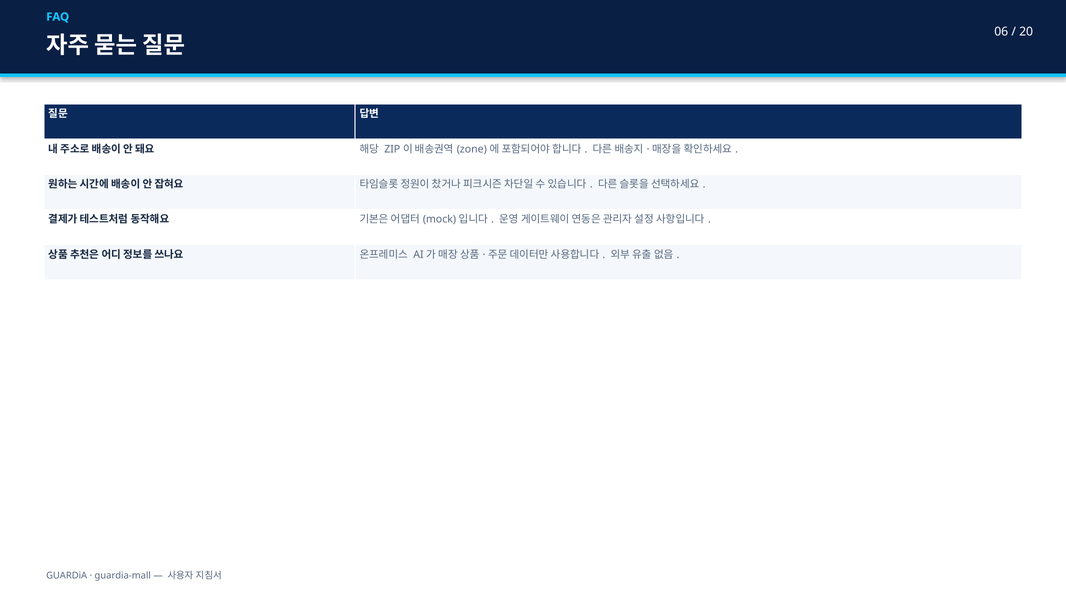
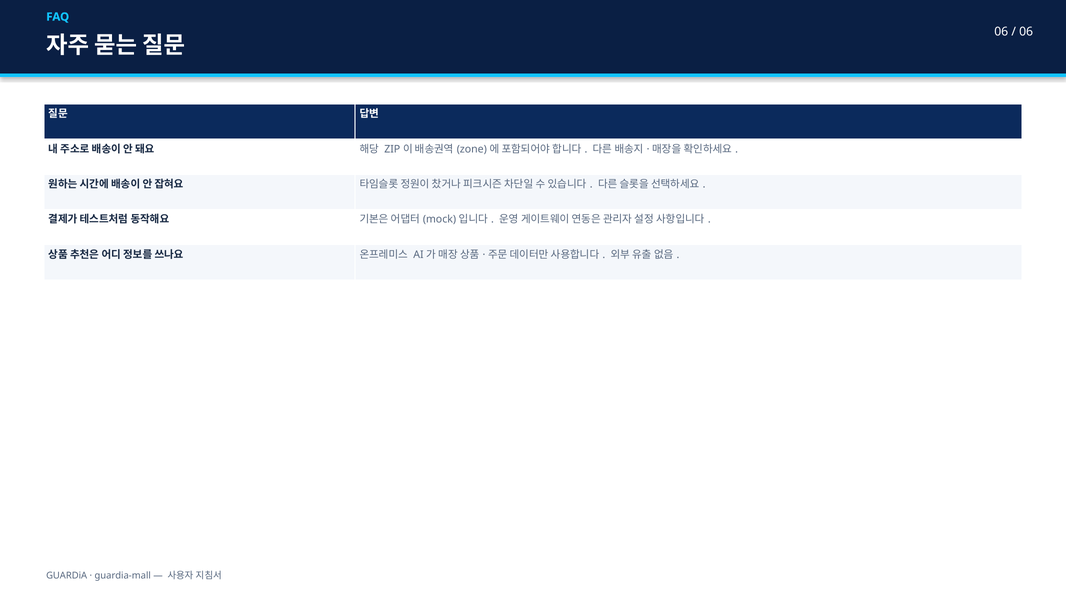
20: 20 -> 06 (1026, 32)
